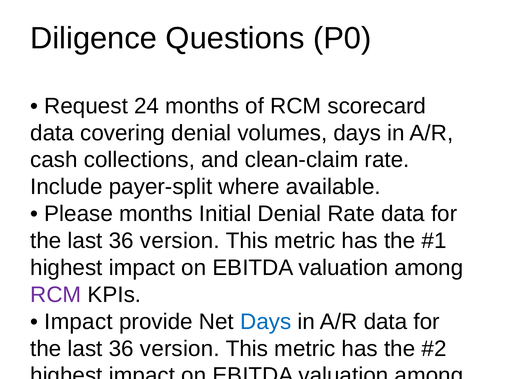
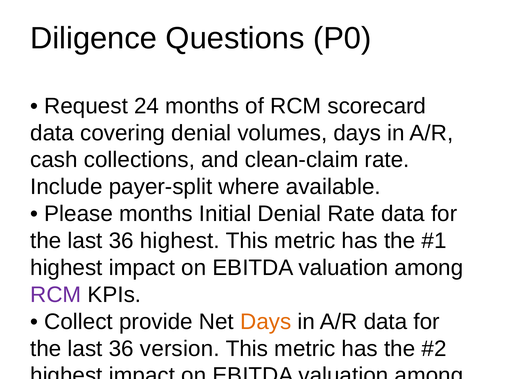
version: version -> highest (180, 241)
Impact: Impact -> Collect (79, 321)
Days colour: blue -> orange (266, 321)
